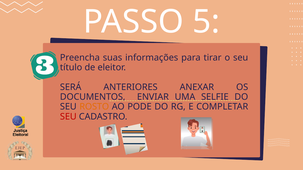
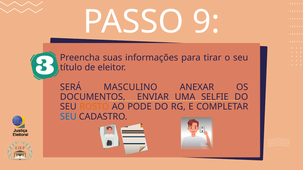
5: 5 -> 9 (206, 22)
ANTERIORES: ANTERIORES -> MASCULINO (130, 87)
SEU colour: red -> blue (68, 117)
